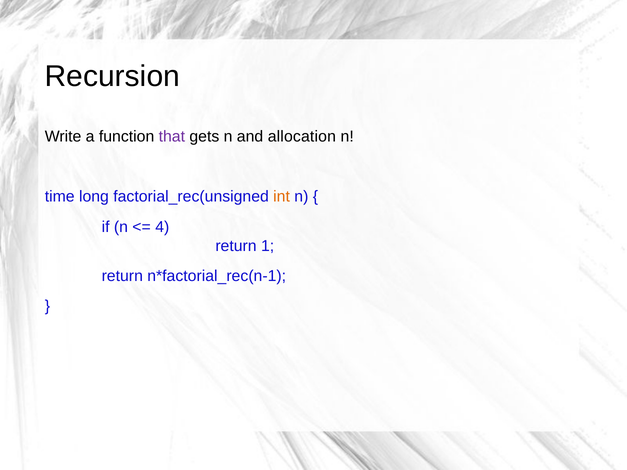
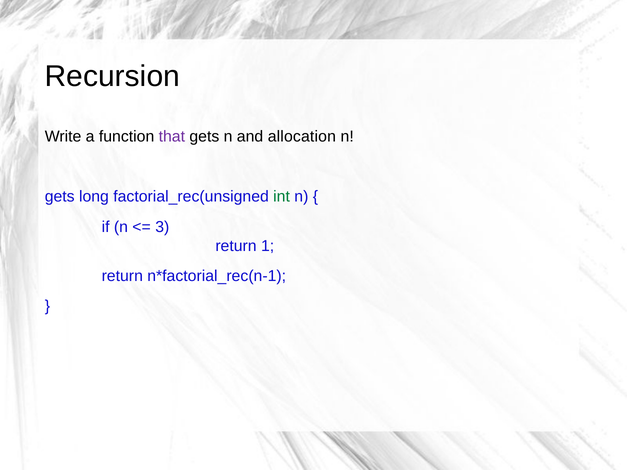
time: time -> gets (60, 197)
int colour: orange -> green (282, 197)
4: 4 -> 3 (162, 227)
